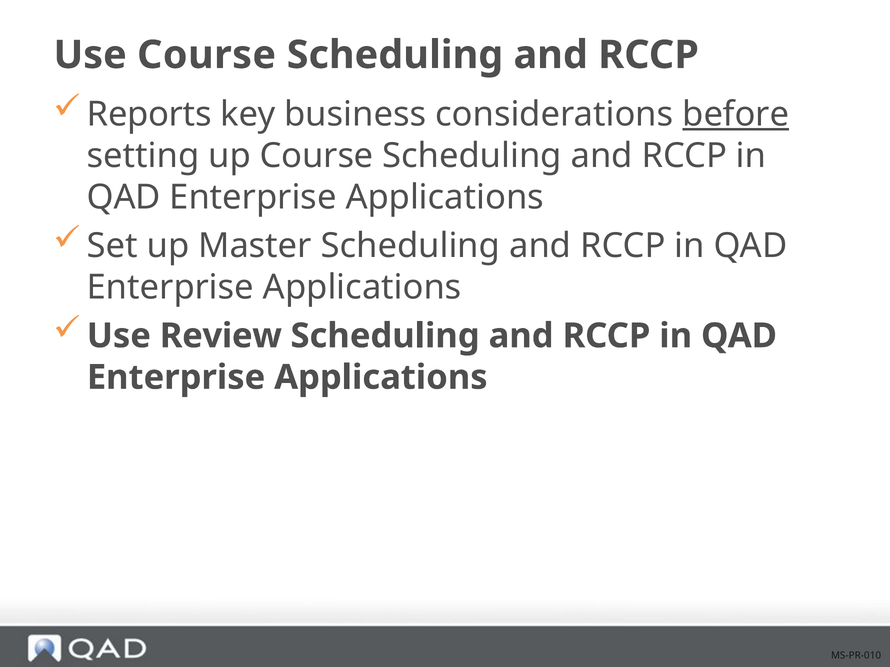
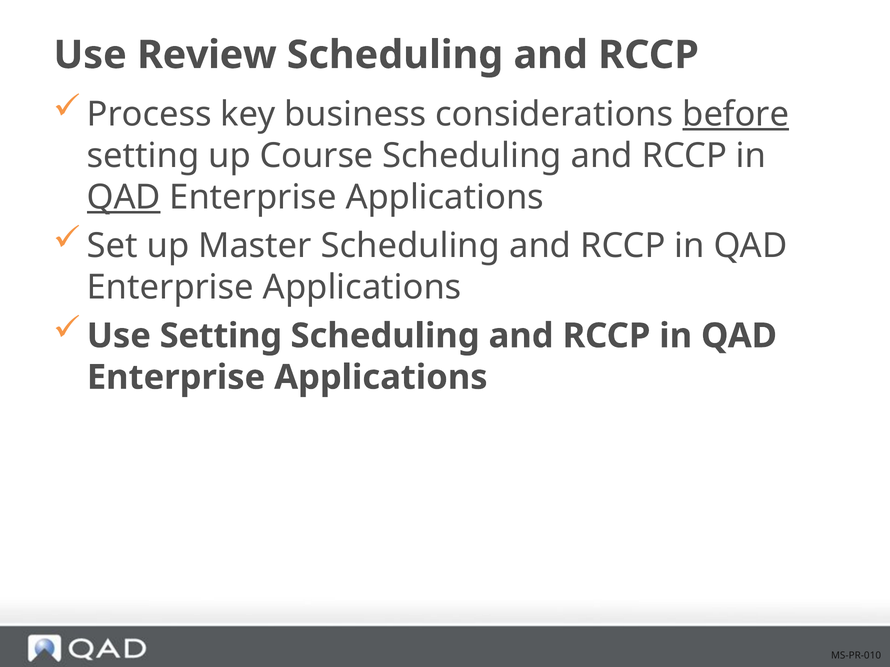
Use Course: Course -> Review (207, 55)
Reports: Reports -> Process (149, 114)
QAD underline: none -> present (124, 198)
Use Review: Review -> Setting (221, 336)
